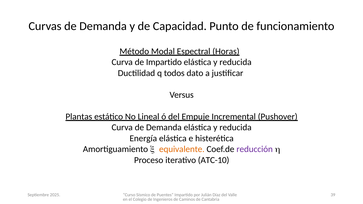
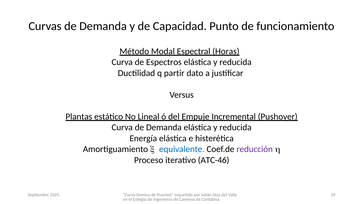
de Impartido: Impartido -> Espectros (164, 62)
todos: todos -> partir (174, 73)
equivalente colour: orange -> blue (182, 149)
ATC-10: ATC-10 -> ATC-46 (214, 160)
